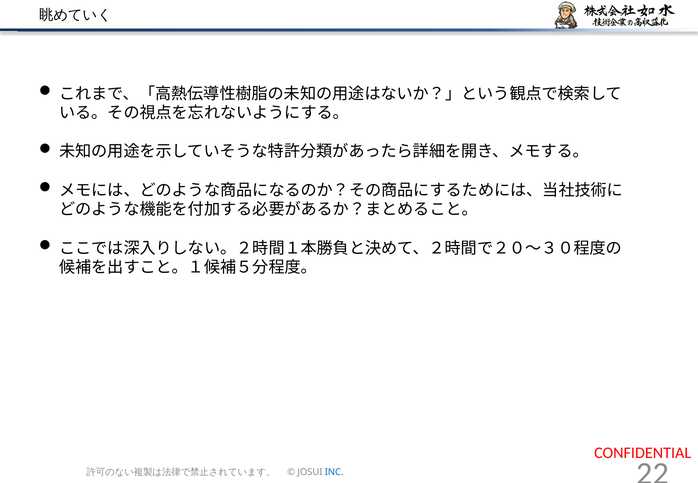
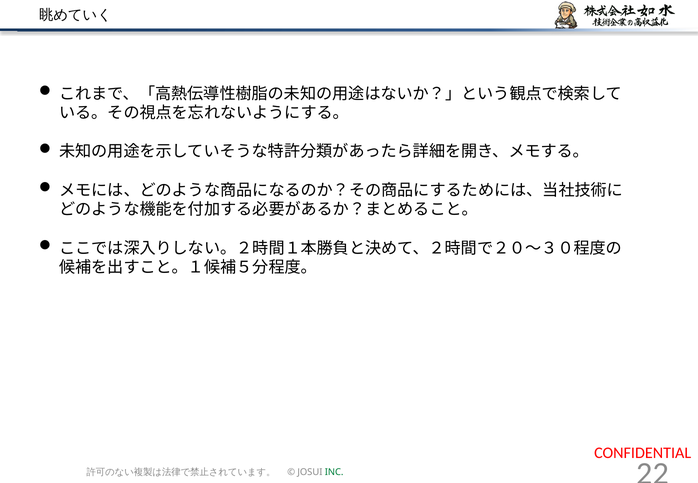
INC colour: blue -> green (334, 473)
